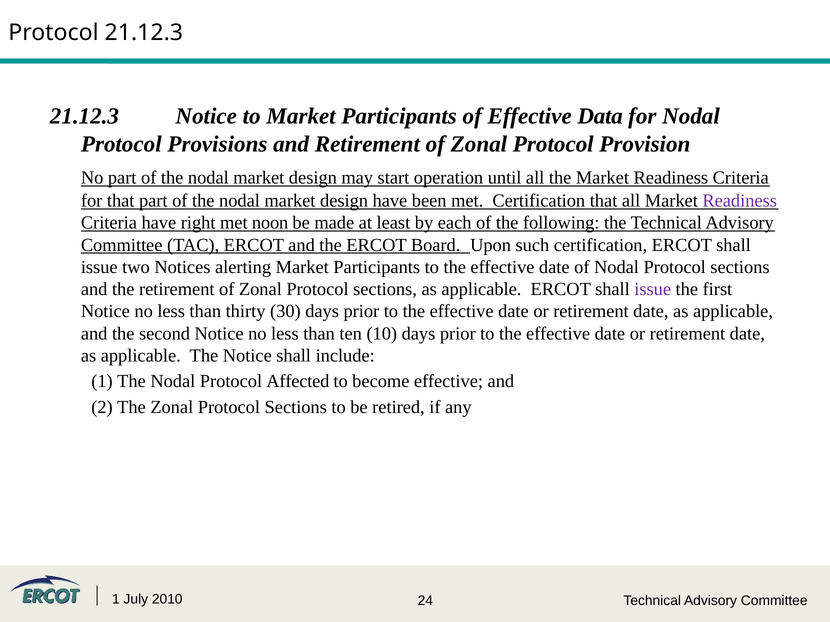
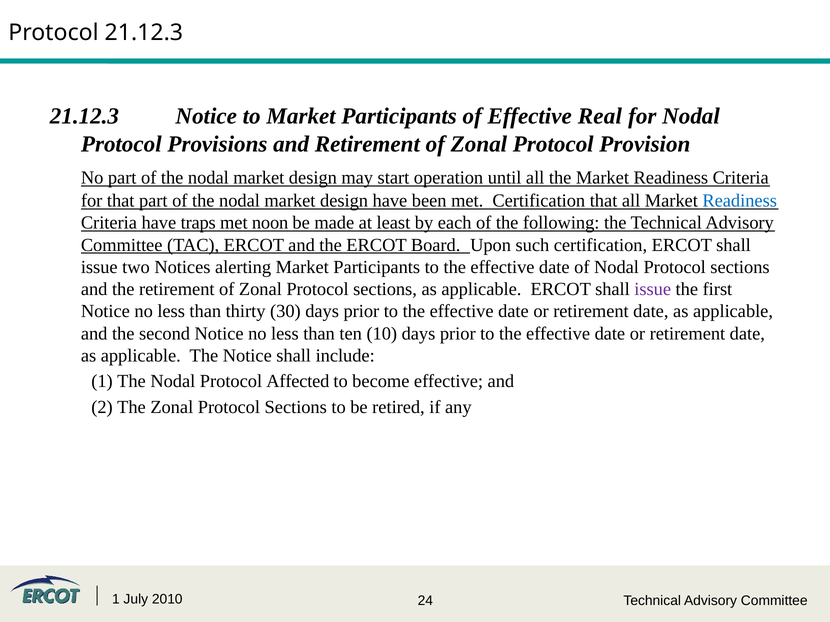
Data: Data -> Real (600, 116)
Readiness colour: purple -> blue (740, 201)
right: right -> traps (198, 223)
